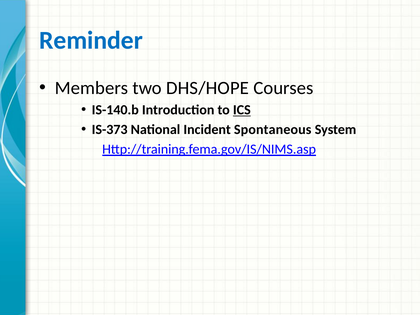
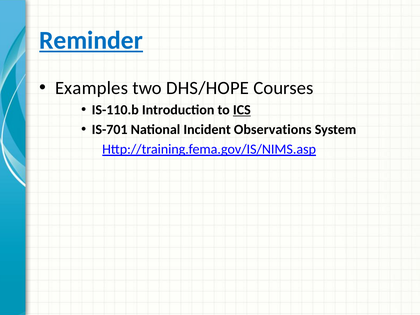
Reminder underline: none -> present (91, 40)
Members: Members -> Examples (92, 88)
IS-140.b: IS-140.b -> IS-110.b (115, 110)
IS-373: IS-373 -> IS-701 (110, 130)
Spontaneous: Spontaneous -> Observations (273, 130)
